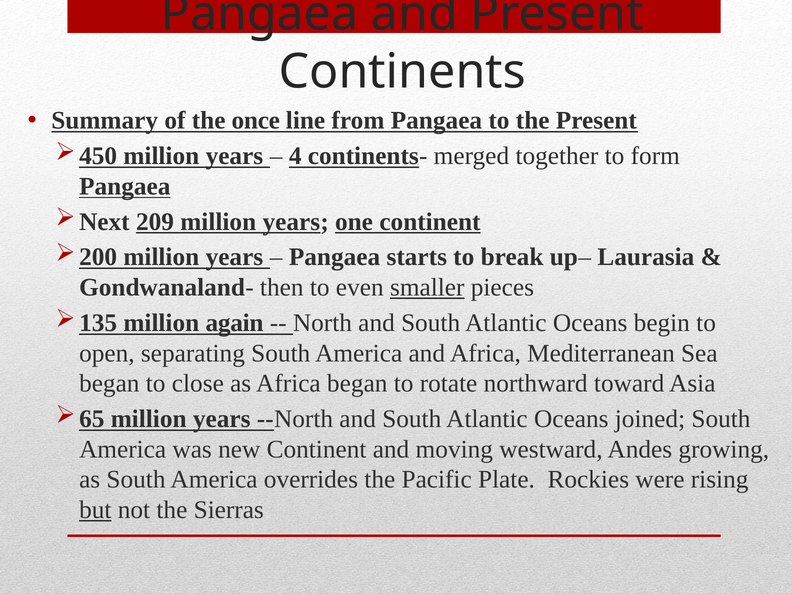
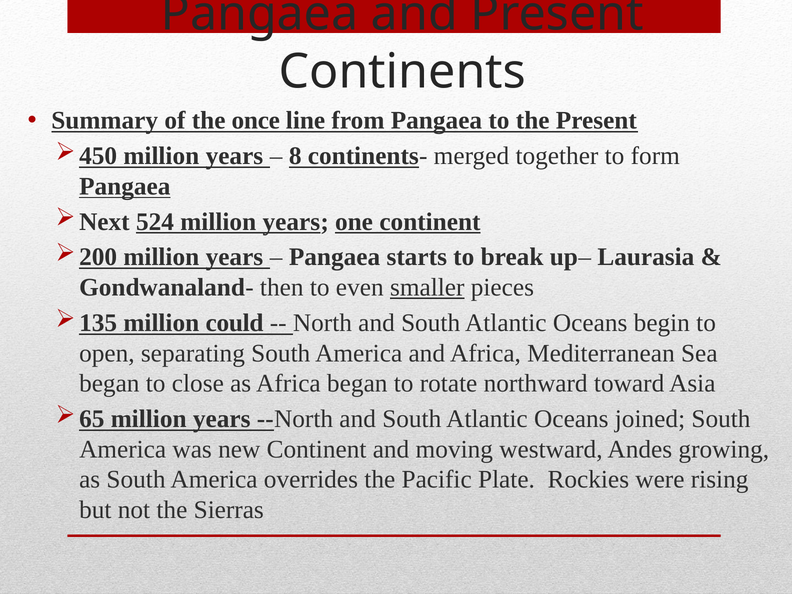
4: 4 -> 8 (295, 156)
209: 209 -> 524 (155, 222)
again: again -> could (235, 323)
but underline: present -> none (95, 510)
